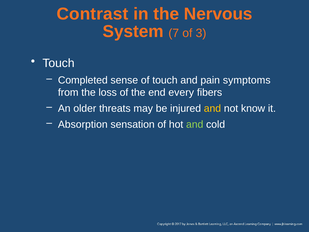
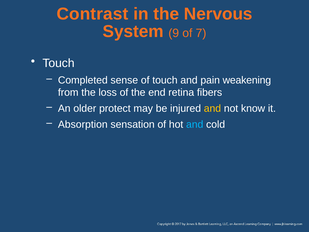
7: 7 -> 9 (174, 33)
3: 3 -> 7 (201, 33)
symptoms: symptoms -> weakening (247, 80)
every: every -> retina (181, 92)
threats: threats -> protect (115, 108)
and colour: light green -> light blue (195, 124)
